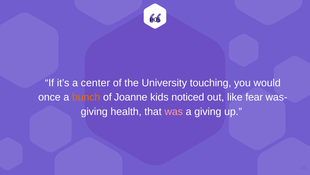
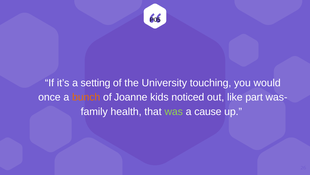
center: center -> setting (96, 83)
fear: fear -> part (254, 97)
giving: giving -> family (94, 111)
was colour: pink -> light green (174, 111)
a giving: giving -> cause (208, 111)
